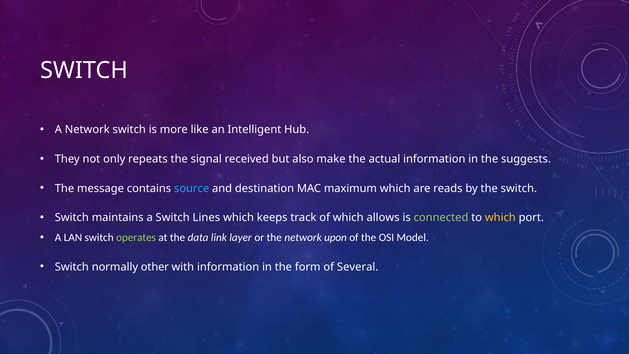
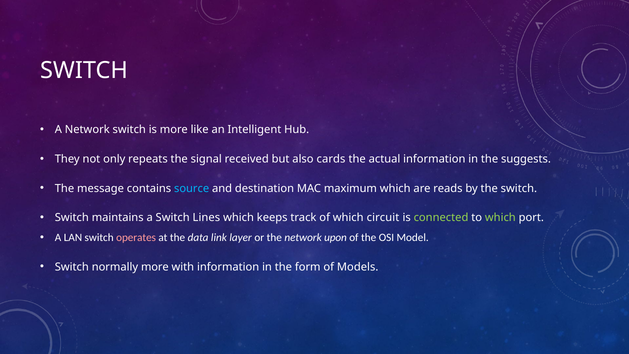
make: make -> cards (331, 159)
allows: allows -> circuit (383, 218)
which colour: yellow -> light green (500, 218)
operates colour: light green -> pink (136, 237)
normally other: other -> more (155, 267)
Several: Several -> Models (358, 267)
